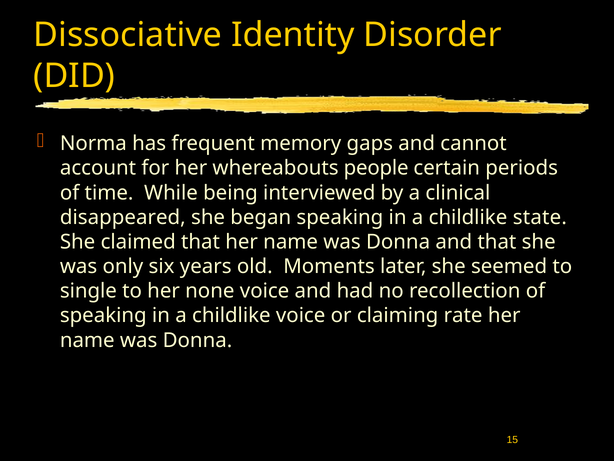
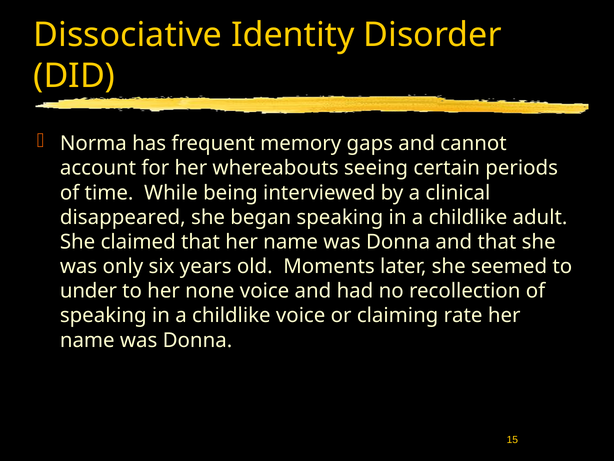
people: people -> seeing (376, 168)
state: state -> adult (540, 217)
single: single -> under (88, 291)
